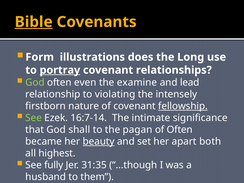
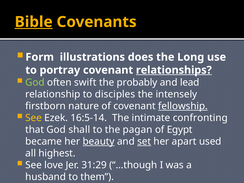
portray underline: present -> none (60, 70)
relationships underline: none -> present (174, 70)
even: even -> swift (85, 82)
examine: examine -> probably (137, 82)
violating: violating -> disciples (115, 94)
See colour: light green -> yellow (34, 118)
16:7-14: 16:7-14 -> 16:5-14 (89, 118)
significance: significance -> confronting (200, 118)
of Often: Often -> Egypt (180, 130)
set underline: none -> present (144, 141)
both: both -> used (210, 141)
fully: fully -> love (54, 165)
31:35: 31:35 -> 31:29 (94, 165)
